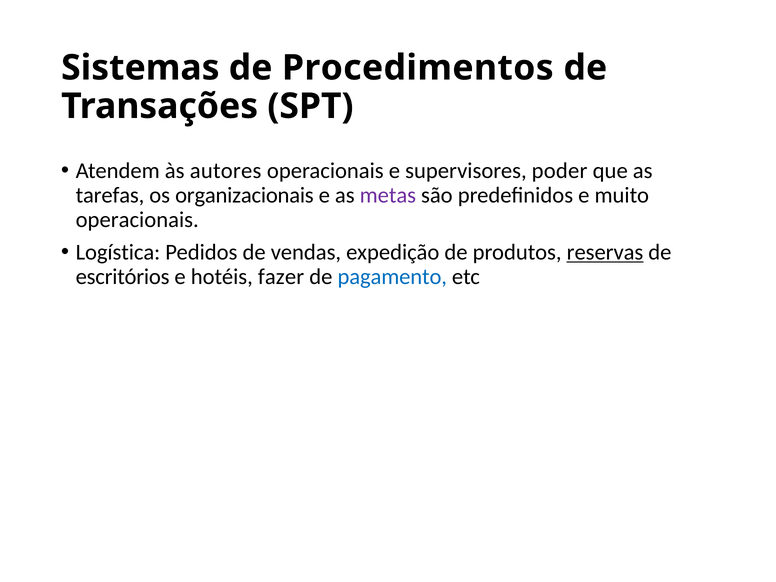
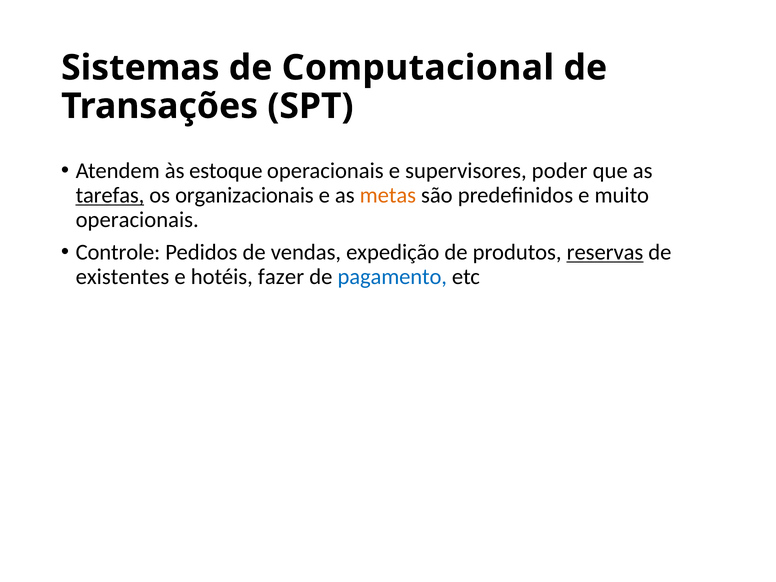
Procedimentos: Procedimentos -> Computacional (418, 68)
autores: autores -> estoque (226, 171)
tarefas underline: none -> present (110, 195)
metas colour: purple -> orange (388, 195)
Logística: Logística -> Controle (118, 252)
escritórios: escritórios -> existentes (122, 277)
